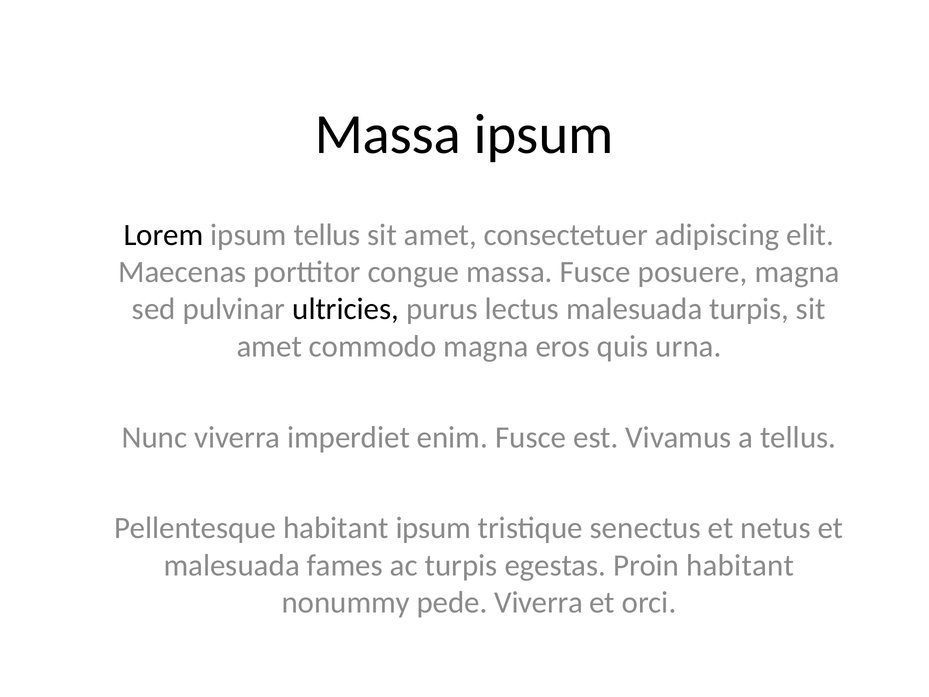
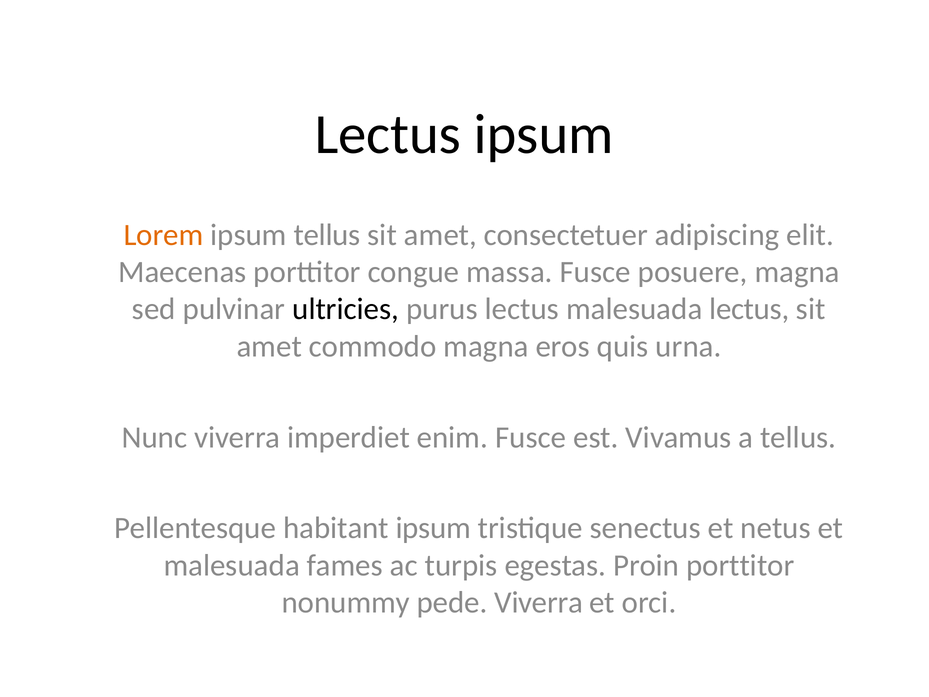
Massa: Massa -> Lectus (388, 134)
Lorem colour: black -> orange (163, 235)
malesuada turpis: turpis -> lectus (749, 309)
Proin habitant: habitant -> porttitor (740, 565)
